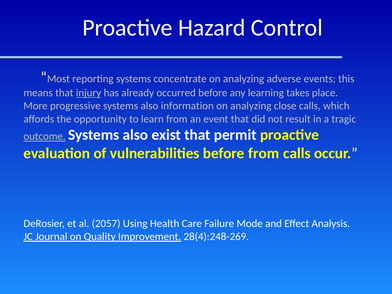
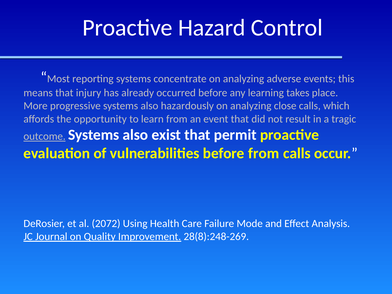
injury underline: present -> none (89, 93)
information: information -> hazardously (187, 106)
2057: 2057 -> 2072 (106, 224)
28(4):248-269: 28(4):248-269 -> 28(8):248-269 (216, 237)
